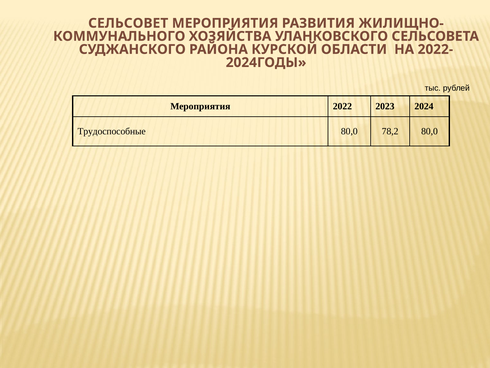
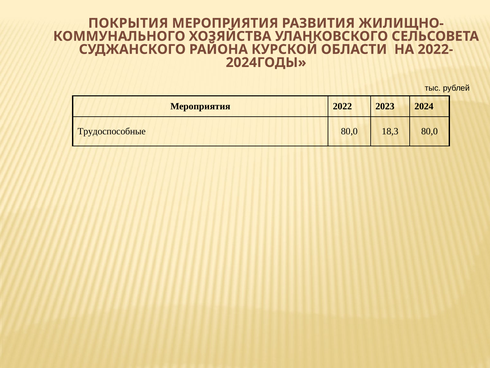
СЕЛЬСОВЕТ: СЕЛЬСОВЕТ -> ПОКРЫТИЯ (128, 23)
78,2: 78,2 -> 18,3 (390, 131)
